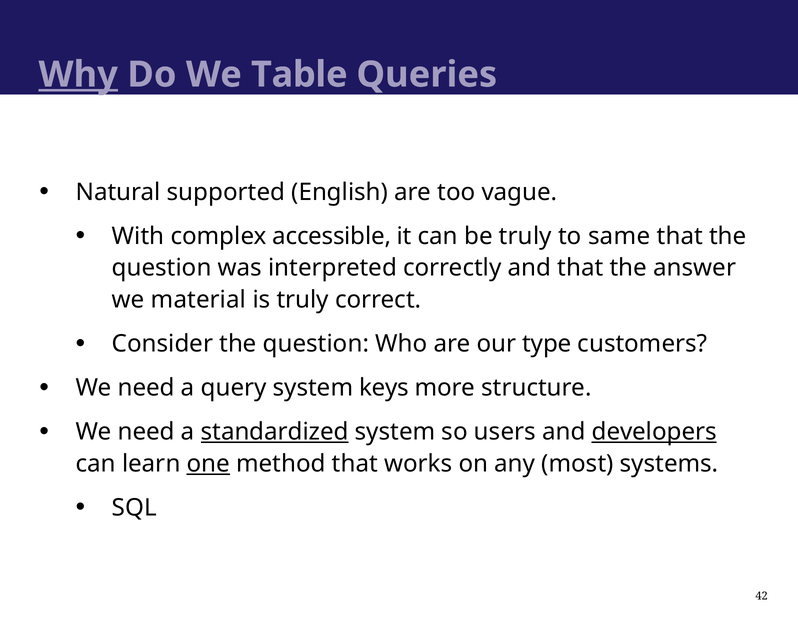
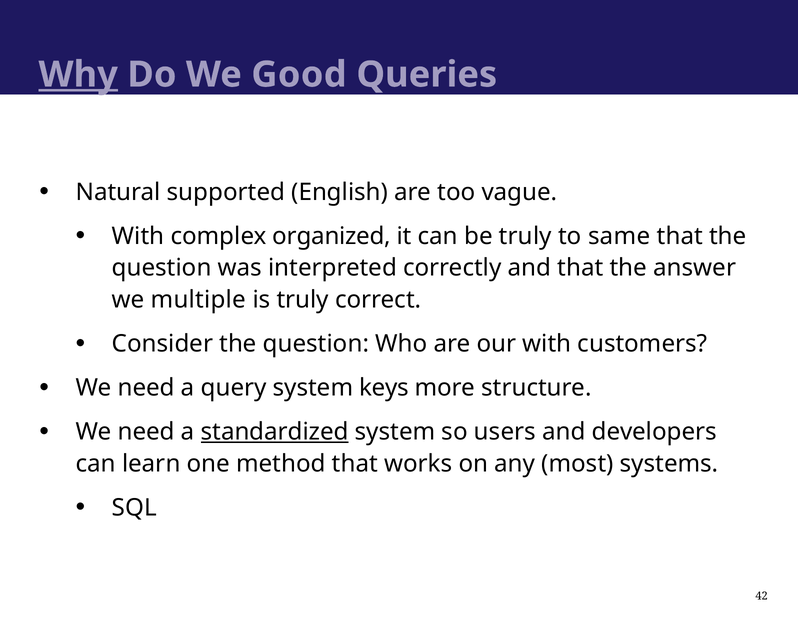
Table: Table -> Good (299, 75)
accessible: accessible -> organized (332, 236)
material: material -> multiple (198, 300)
our type: type -> with (547, 344)
developers underline: present -> none (654, 432)
one underline: present -> none (208, 464)
